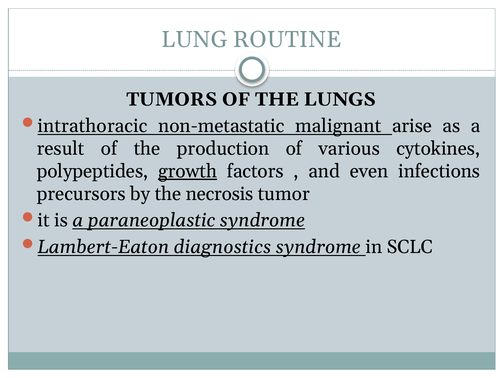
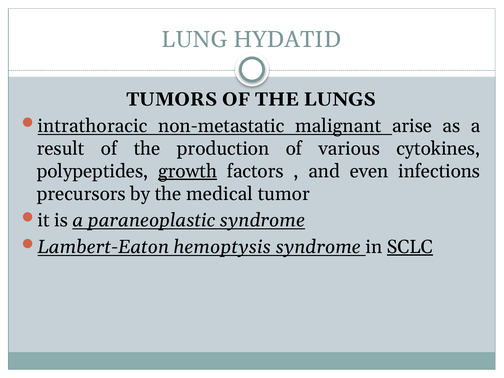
ROUTINE: ROUTINE -> HYDATID (287, 40)
necrosis: necrosis -> medical (220, 194)
diagnostics: diagnostics -> hemoptysis (222, 247)
SCLC underline: none -> present (410, 247)
